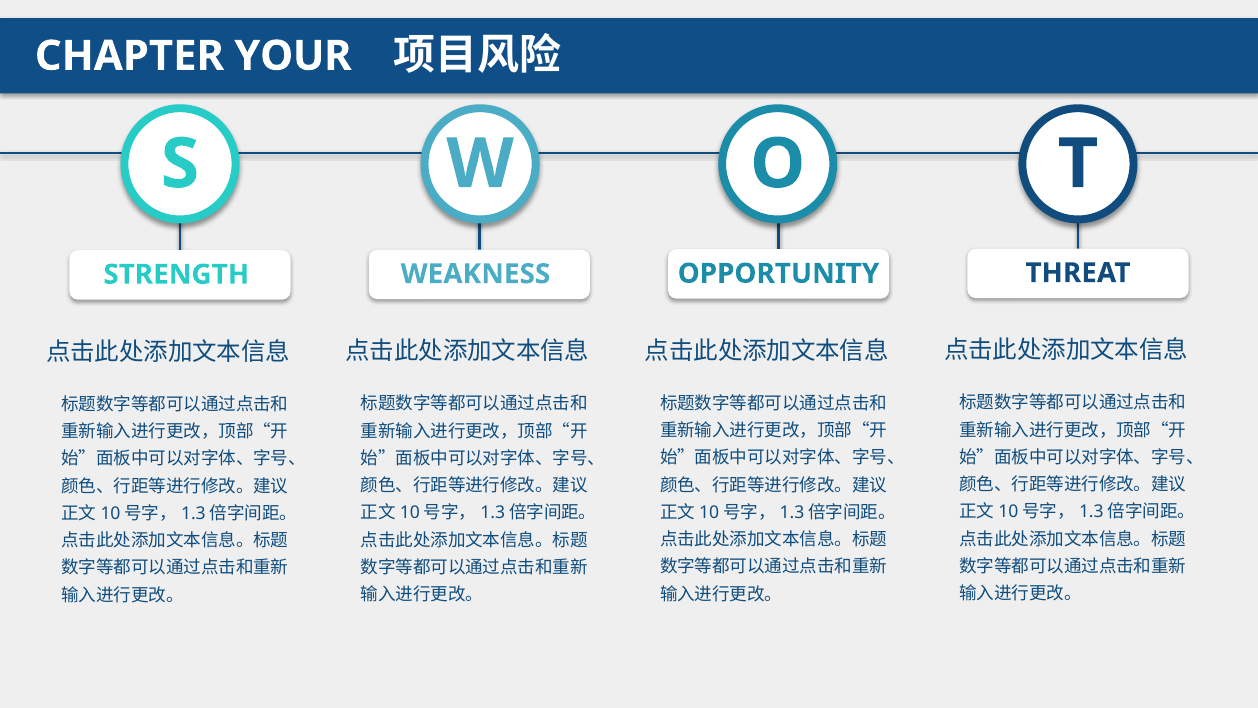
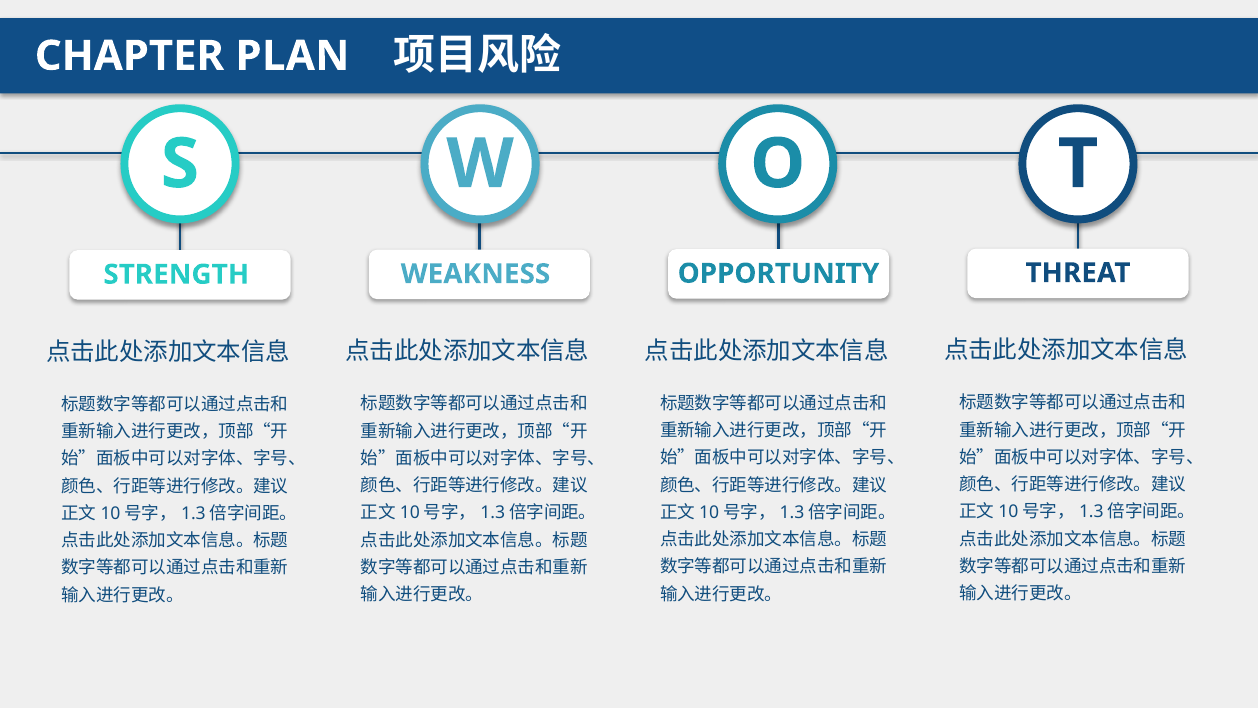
YOUR: YOUR -> PLAN (292, 56)
